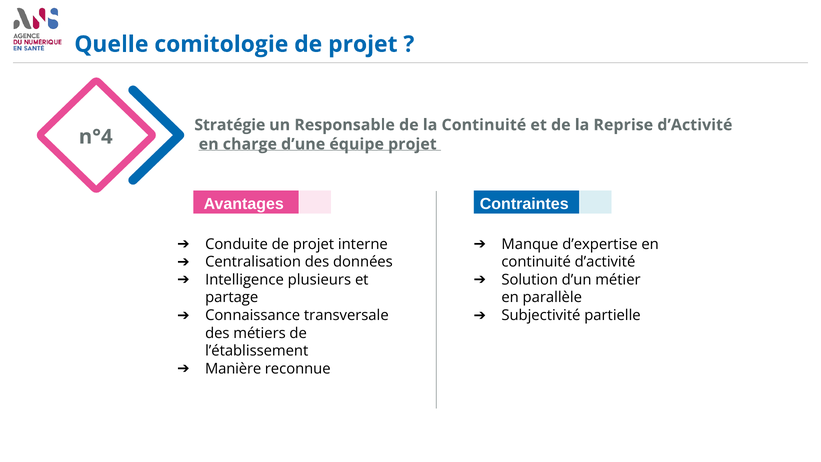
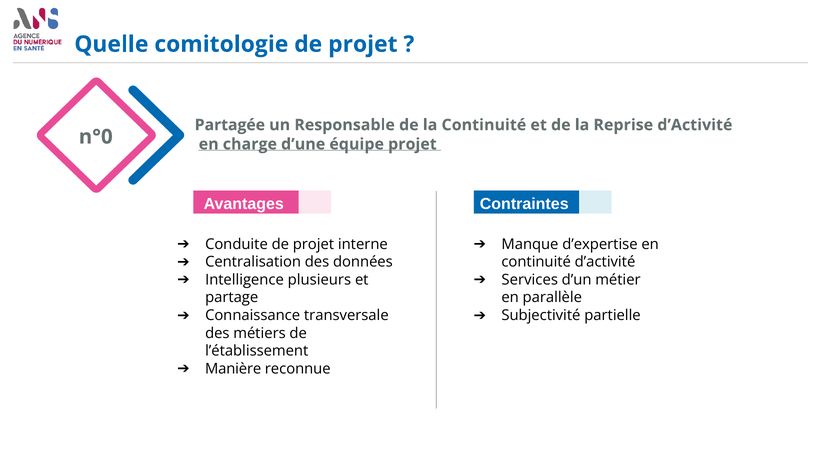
Stratégie: Stratégie -> Partagée (230, 125)
n°4: n°4 -> n°0 (96, 137)
Solution: Solution -> Services (530, 280)
